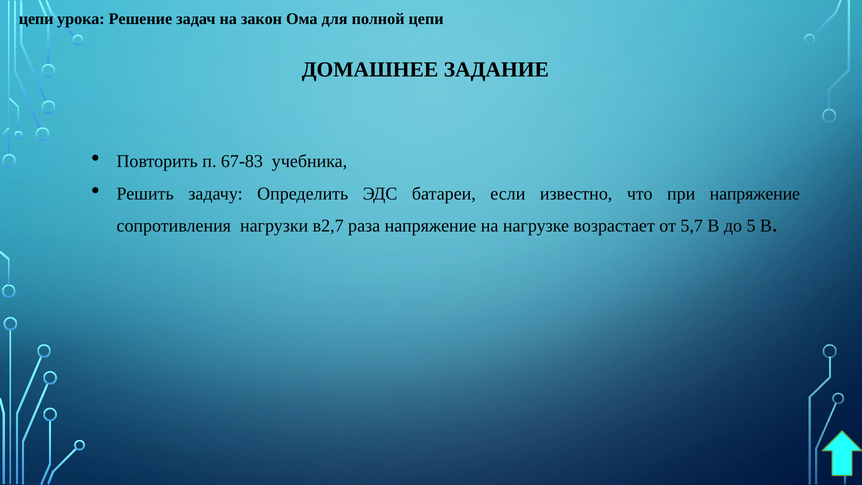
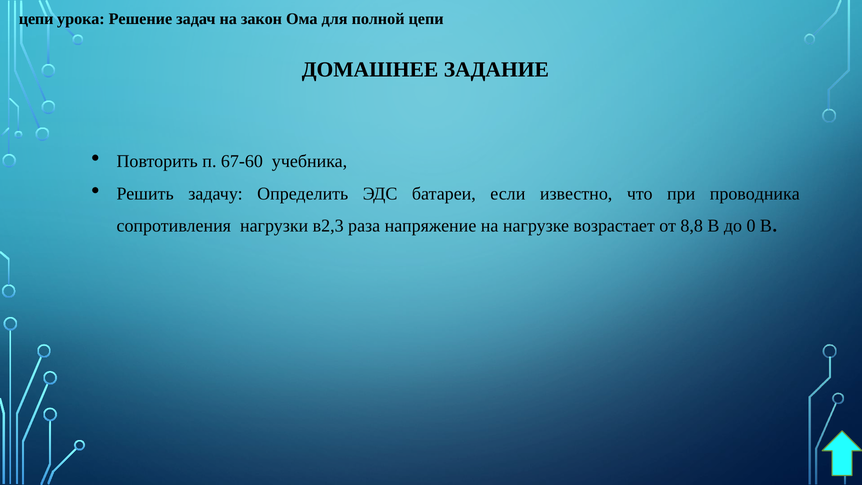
67-83: 67-83 -> 67-60 (242, 161)
при напряжение: напряжение -> проводника (755, 194)
в2,7: в2,7 -> в2,3 (328, 226)
5,7: 5,7 -> 8,8 (692, 226)
5: 5 -> 0 (751, 226)
